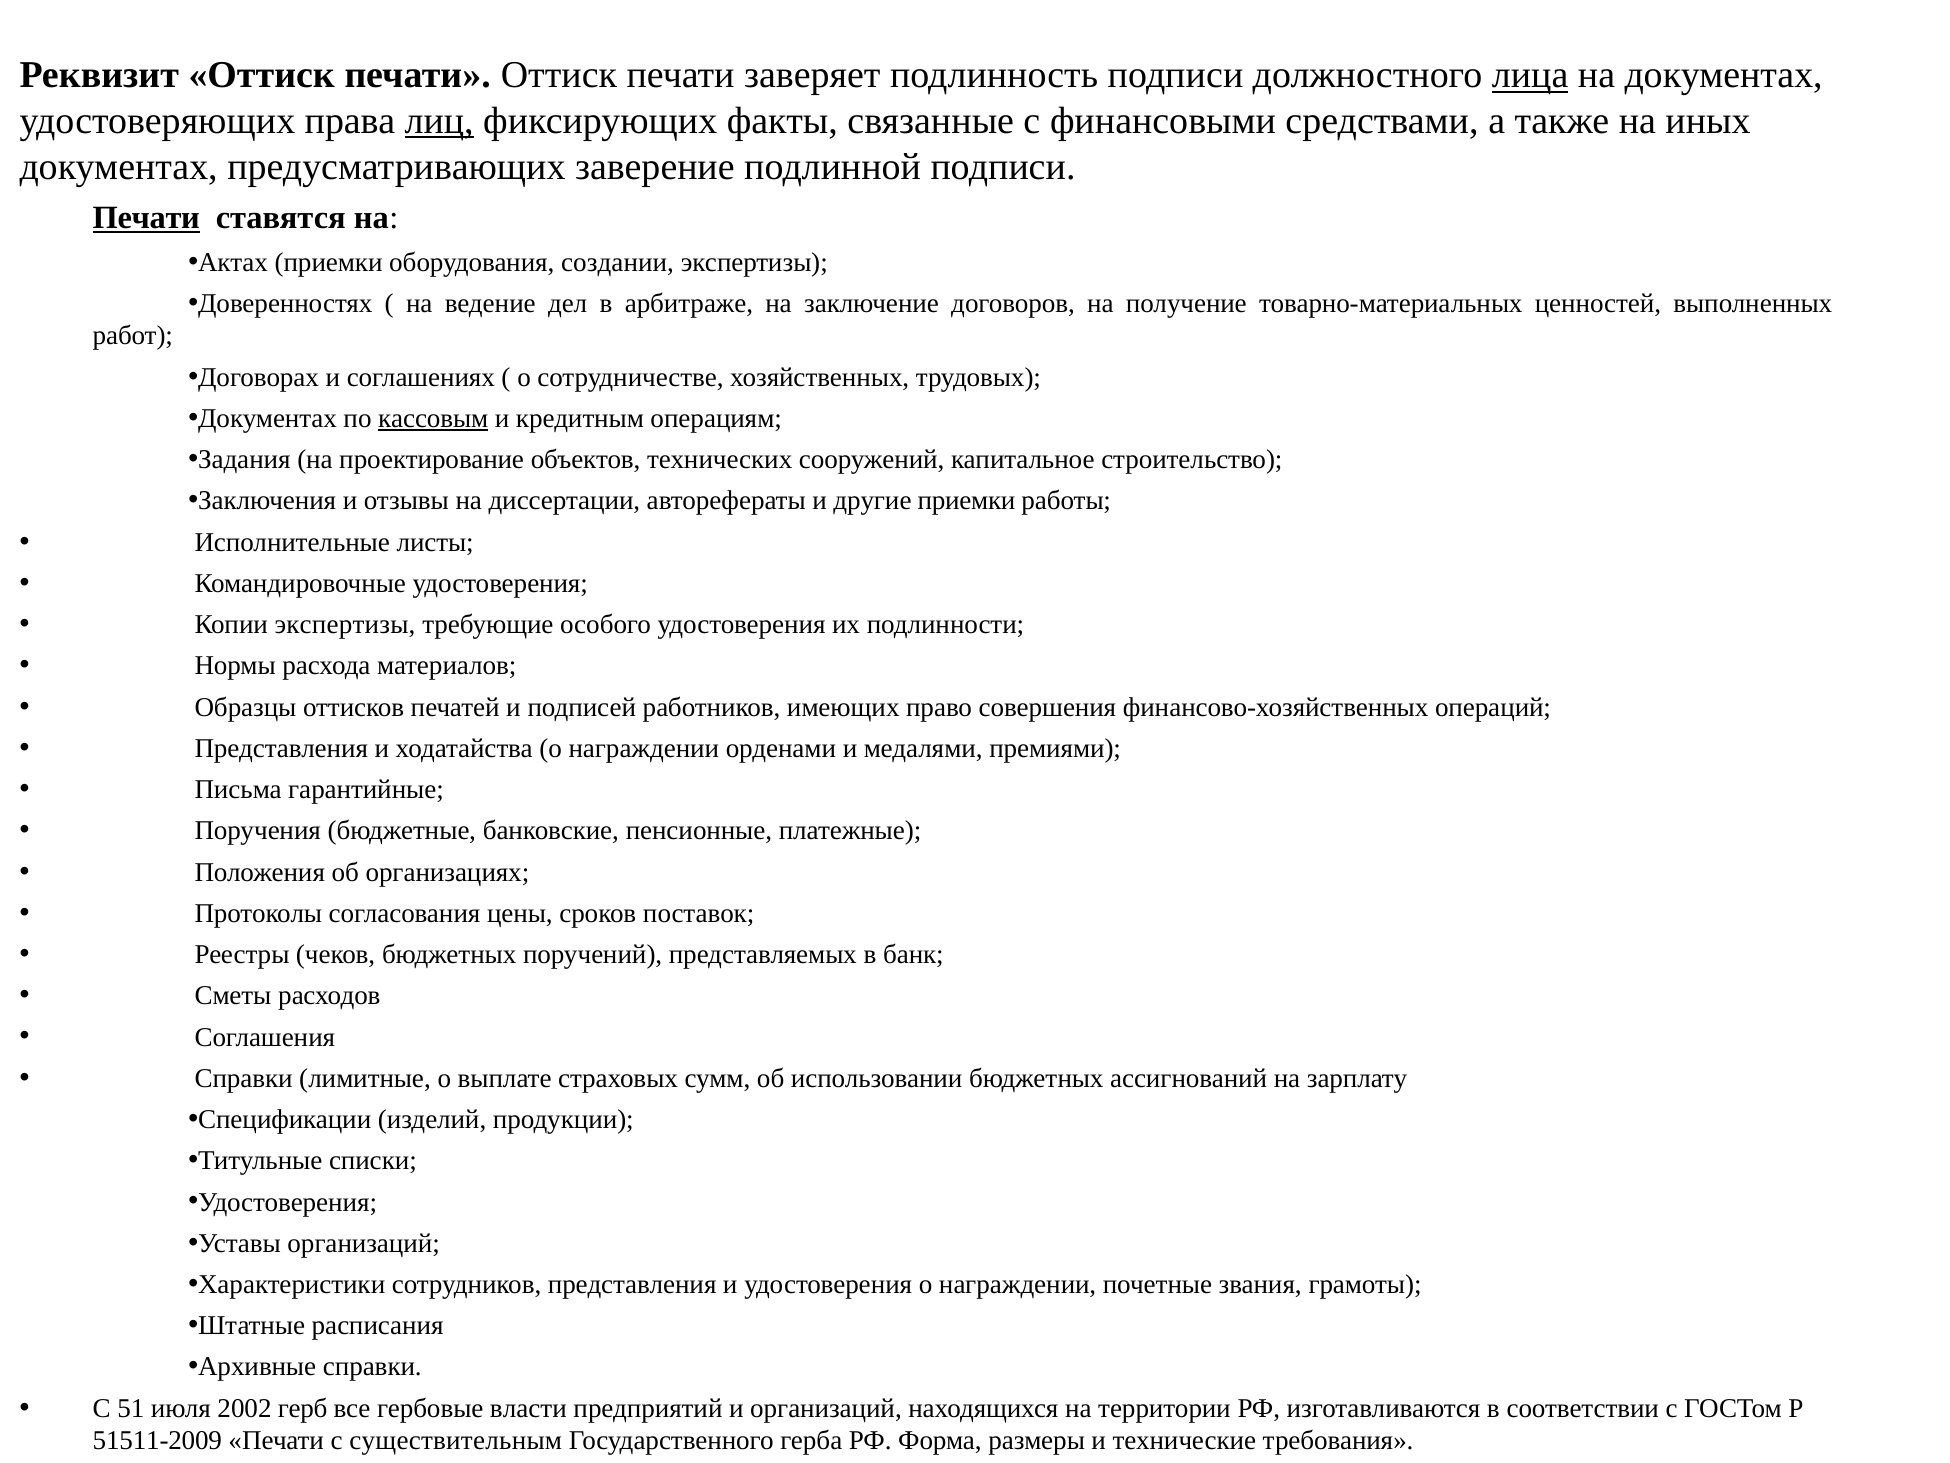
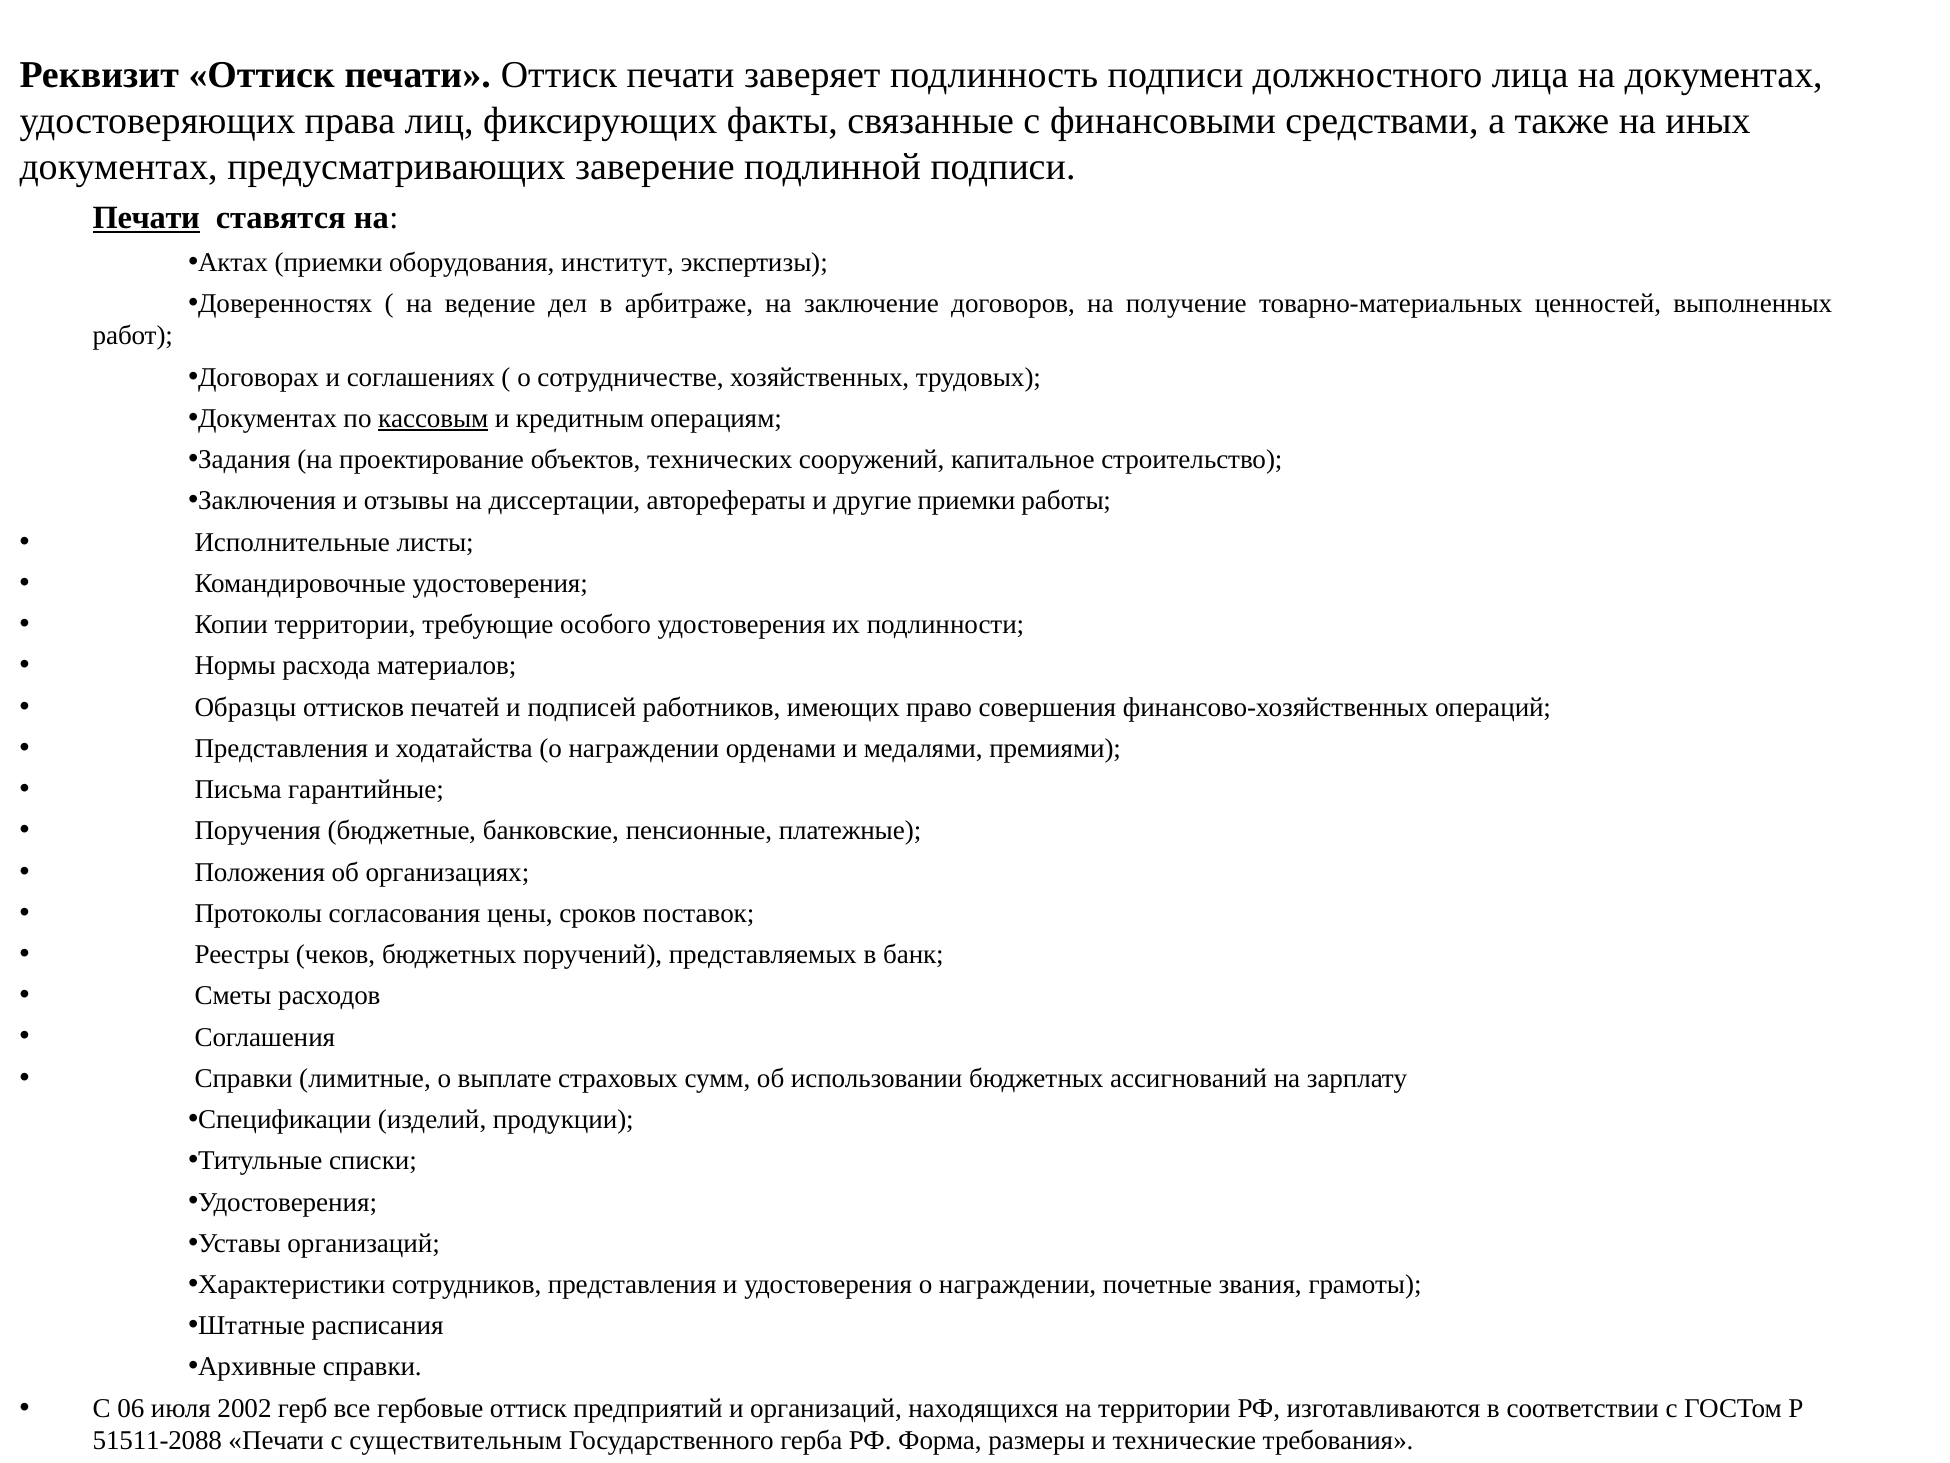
лица underline: present -> none (1530, 75)
лиц underline: present -> none (439, 121)
создании: создании -> институт (618, 262)
Копии экспертизы: экспертизы -> территории (345, 625)
51: 51 -> 06 (131, 1408)
гербовые власти: власти -> оттиск (528, 1408)
51511-2009: 51511-2009 -> 51511-2088 (157, 1440)
